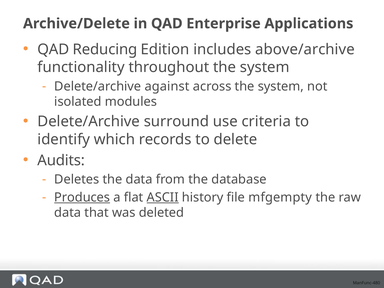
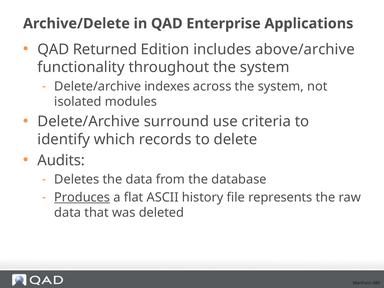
Reducing: Reducing -> Returned (105, 49)
against: against -> indexes (167, 86)
ASCII underline: present -> none (163, 197)
mfgempty: mfgempty -> represents (280, 197)
